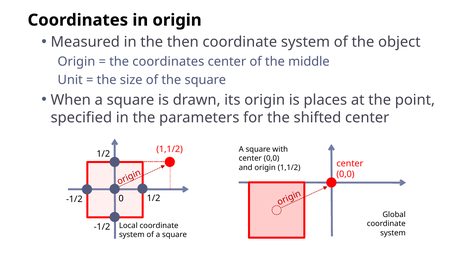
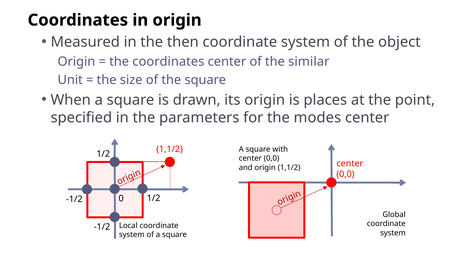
middle: middle -> similar (309, 62)
shifted: shifted -> modes (317, 118)
